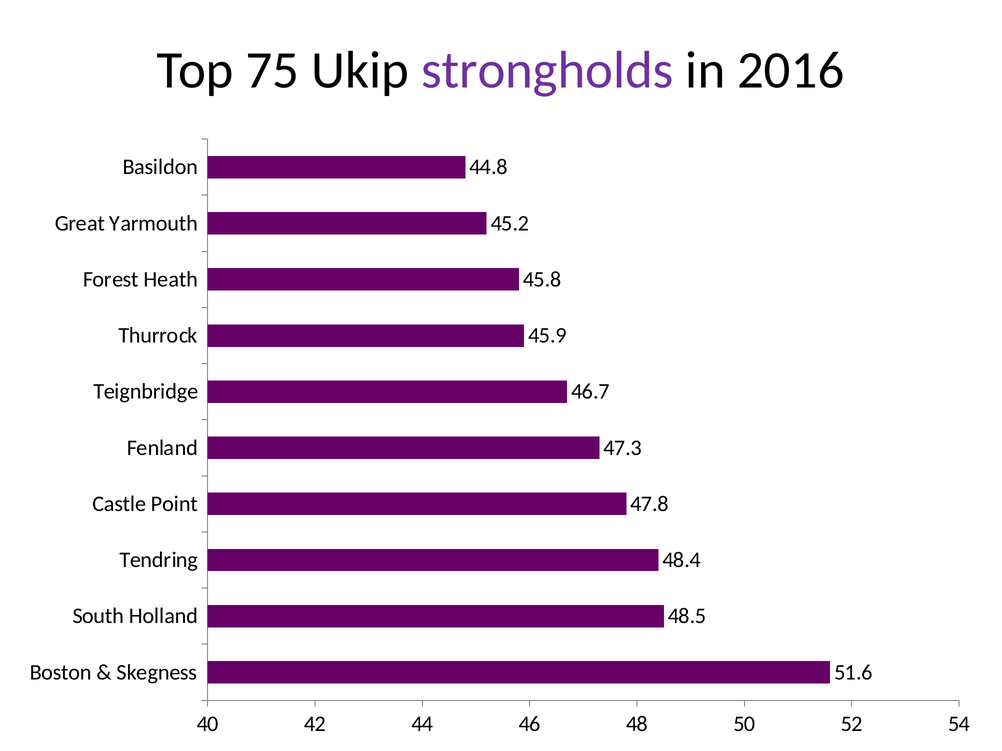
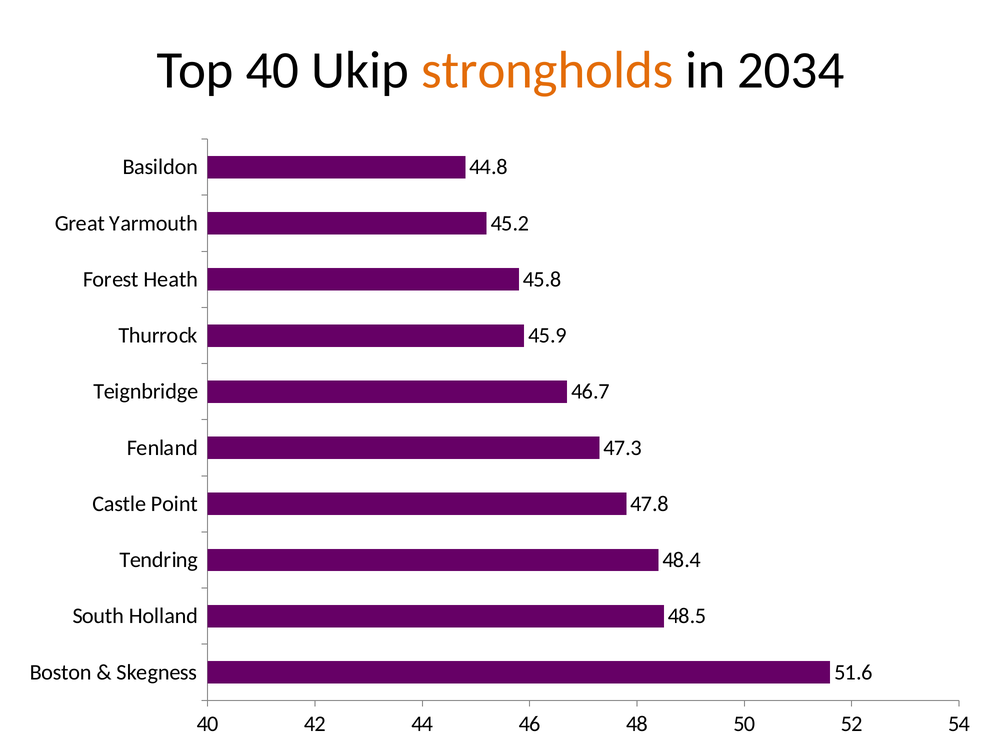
Top 75: 75 -> 40 (272, 71)
strongholds colour: purple -> orange (547, 71)
2016: 2016 -> 2034 (791, 71)
